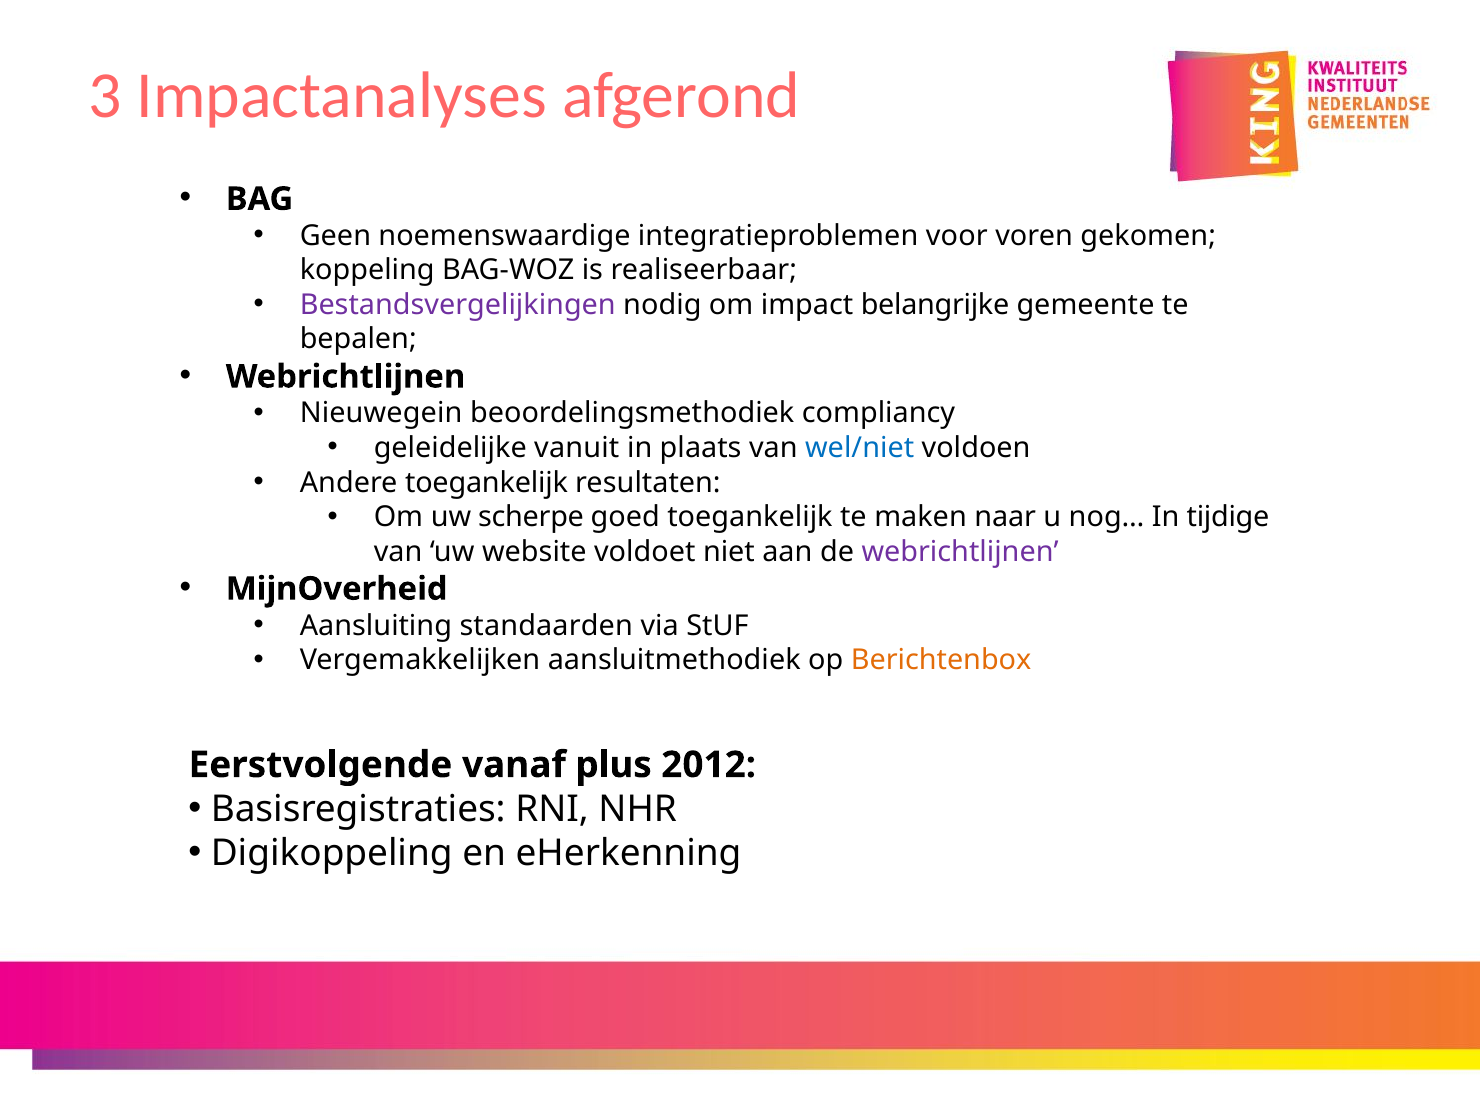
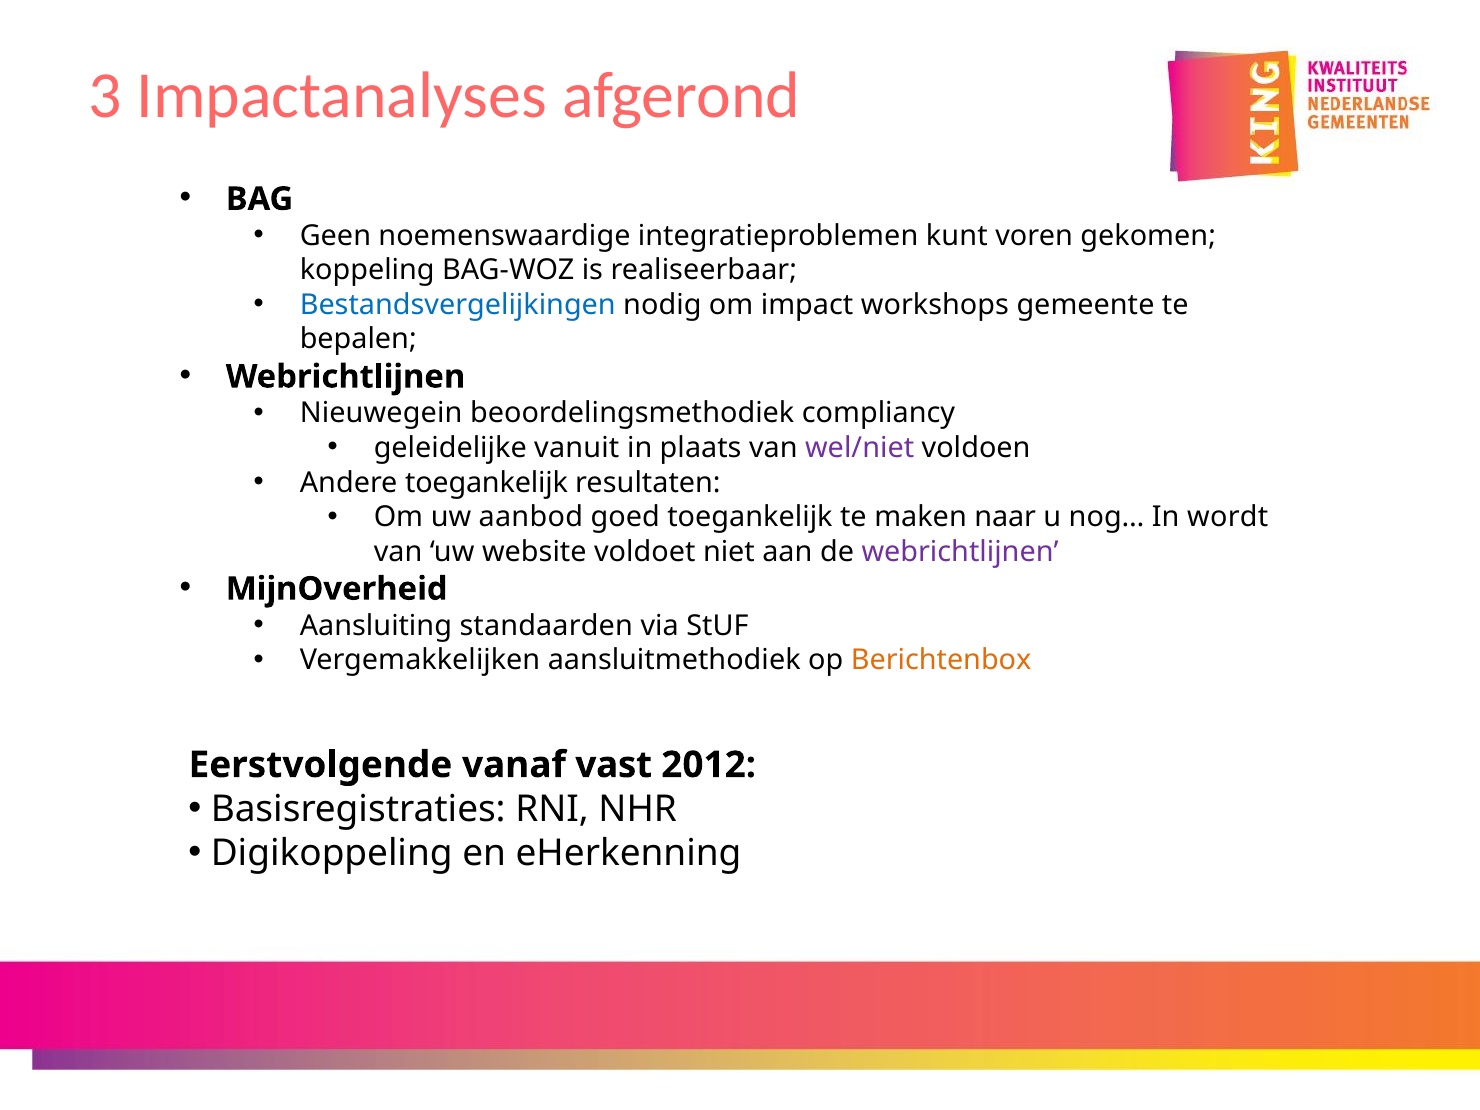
voor: voor -> kunt (957, 236)
Bestandsvergelijkingen colour: purple -> blue (458, 305)
belangrijke: belangrijke -> workshops (935, 305)
wel/niet colour: blue -> purple (860, 448)
scherpe: scherpe -> aanbod (531, 517)
tijdige: tijdige -> wordt (1228, 517)
plus: plus -> vast (614, 765)
